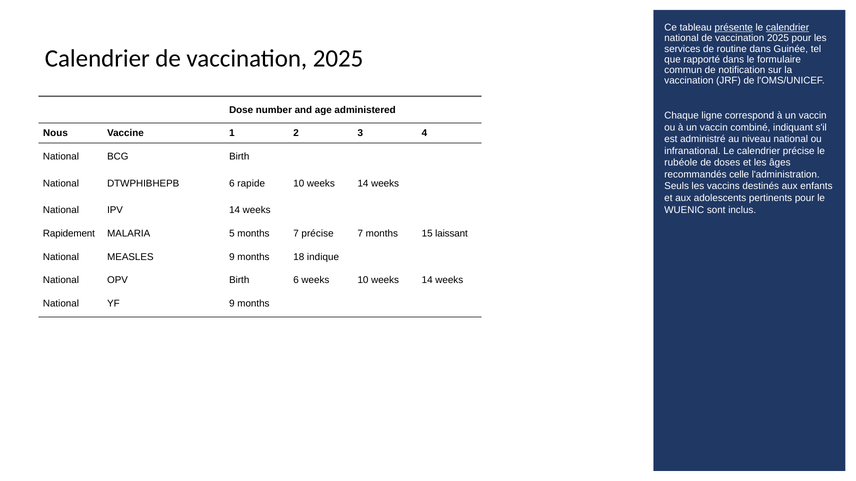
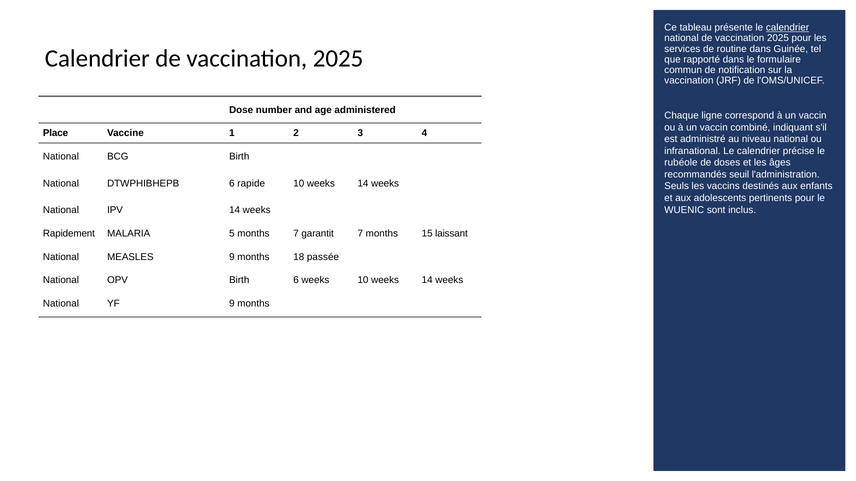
présente underline: present -> none (734, 28)
Nous: Nous -> Place (56, 133)
celle: celle -> seuil (739, 175)
7 précise: précise -> garantit (318, 234)
indique: indique -> passée (323, 257)
